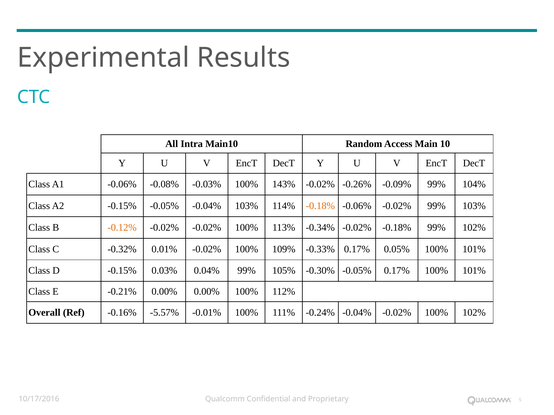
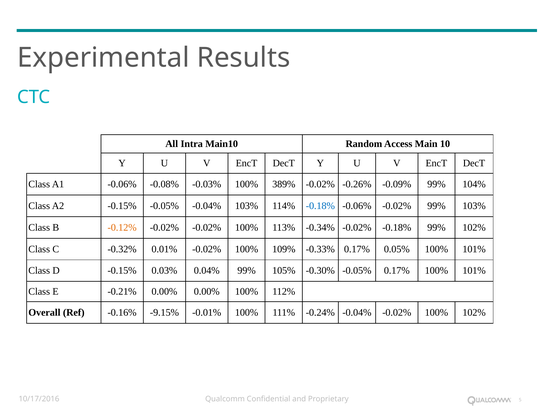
143%: 143% -> 389% (284, 184)
-0.18% colour: orange -> blue (320, 206)
-5.57%: -5.57% -> -9.15% (164, 313)
